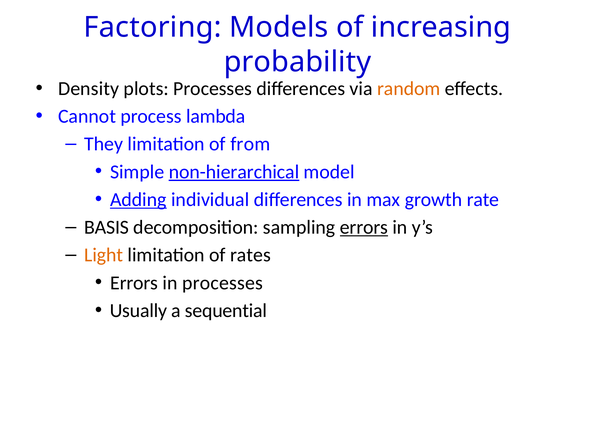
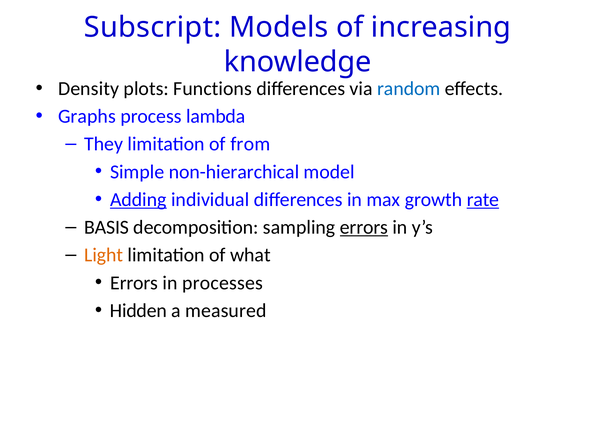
Factoring: Factoring -> Subscript (153, 27)
probability: probability -> knowledge (298, 62)
plots Processes: Processes -> Functions (213, 89)
random colour: orange -> blue (409, 89)
Cannot: Cannot -> Graphs (87, 116)
non-hierarchical underline: present -> none (234, 172)
rate underline: none -> present (483, 200)
rates: rates -> what (250, 255)
Usually: Usually -> Hidden (138, 311)
sequential: sequential -> measured (226, 311)
